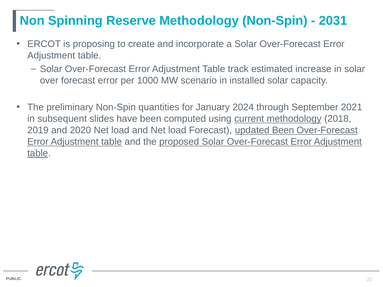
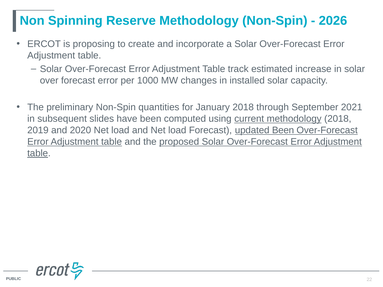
2031: 2031 -> 2026 (333, 21)
scenario: scenario -> changes (199, 81)
January 2024: 2024 -> 2018 (243, 107)
